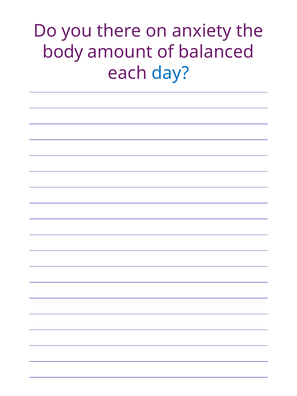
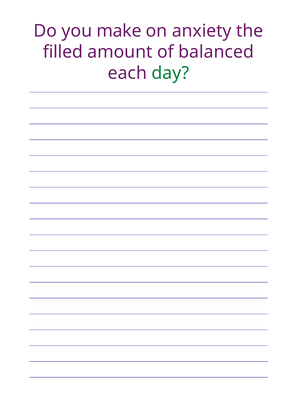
there: there -> make (119, 31)
body: body -> filled (63, 52)
day colour: blue -> green (170, 73)
